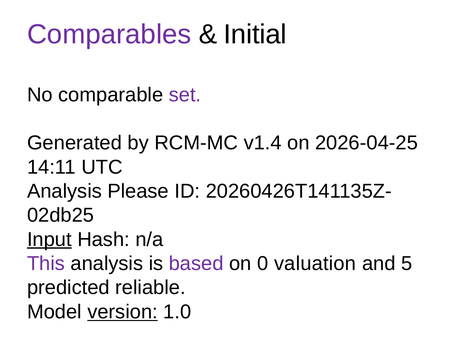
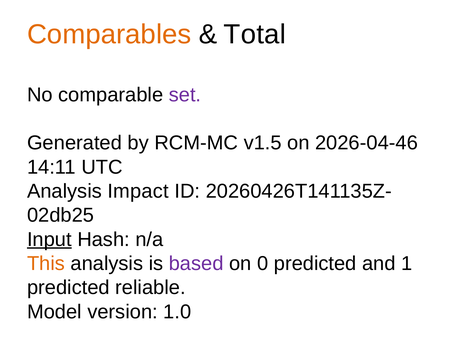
Comparables colour: purple -> orange (109, 34)
Initial: Initial -> Total (255, 34)
v1.4: v1.4 -> v1.5 (263, 143)
2026-04-25: 2026-04-25 -> 2026-04-46 (367, 143)
Please: Please -> Impact (138, 191)
This colour: purple -> orange (46, 264)
0 valuation: valuation -> predicted (315, 264)
5: 5 -> 1 (407, 264)
version underline: present -> none (123, 312)
